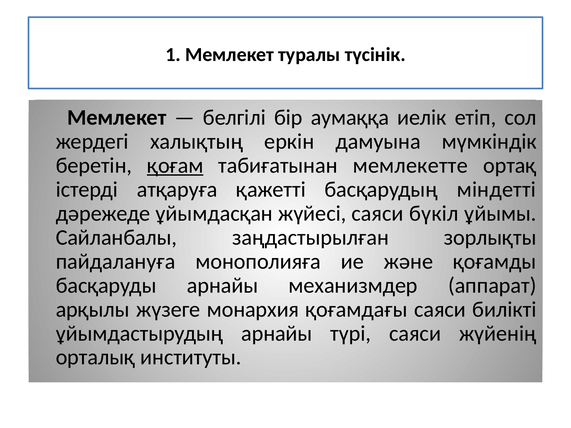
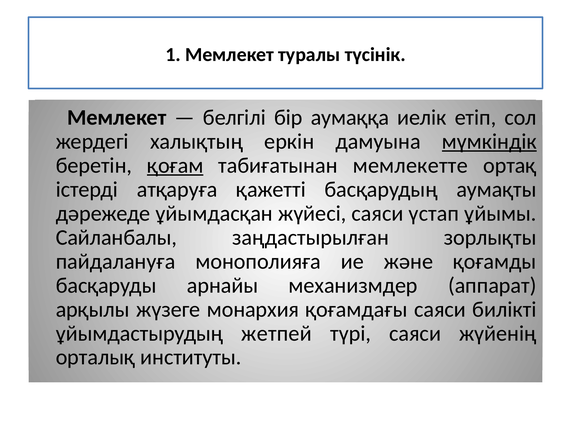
мүмкіндік underline: none -> present (489, 142)
міндетті: міндетті -> аумақты (497, 190)
бүкіл: бүкіл -> үстап (434, 214)
ұйымдастырудың арнайы: арнайы -> жетпей (277, 334)
